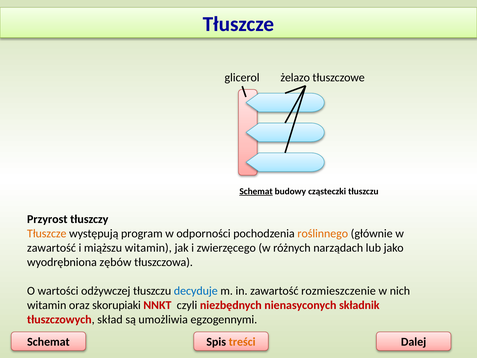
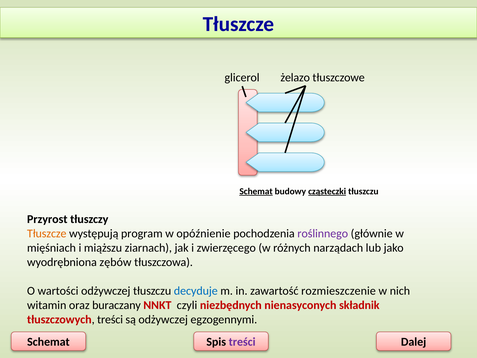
cząsteczki underline: none -> present (327, 191)
odporności: odporności -> opóźnienie (203, 233)
roślinnego colour: orange -> purple (323, 233)
zawartość: zawartość -> mięśniach (51, 248)
miąższu witamin: witamin -> ziarnach (148, 248)
skorupiaki: skorupiaki -> buraczany (117, 305)
tłuszczowych skład: skład -> treści (110, 319)
są umożliwia: umożliwia -> odżywczej (163, 319)
treści colour: orange -> purple (242, 342)
